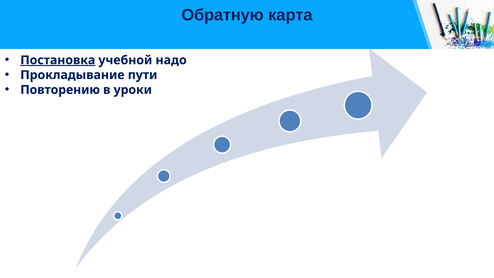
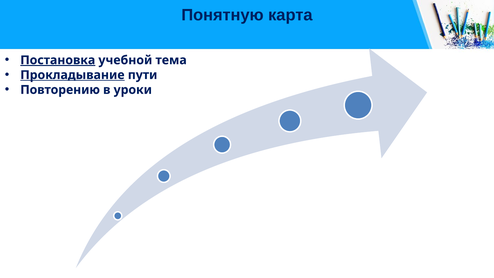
Обратную: Обратную -> Понятную (222, 15)
надо: надо -> тема (171, 60)
Прокладывание underline: none -> present (72, 75)
